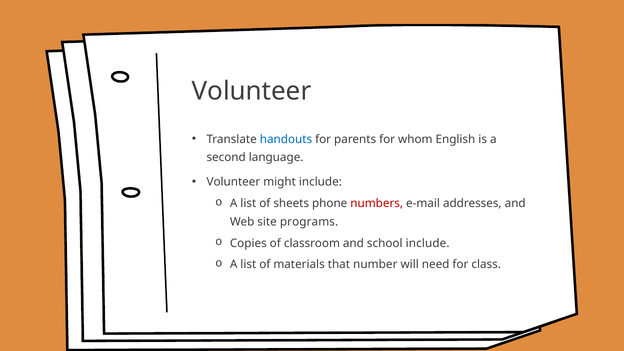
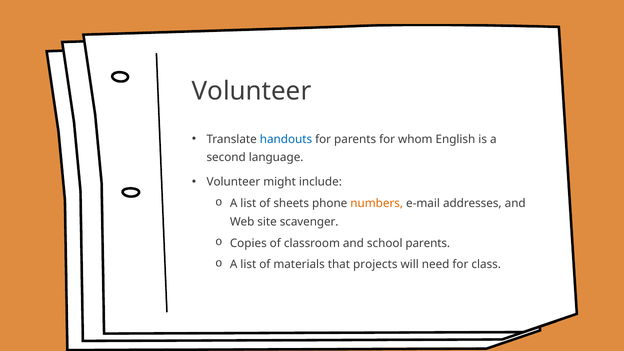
numbers colour: red -> orange (377, 204)
programs: programs -> scavenger (309, 222)
school include: include -> parents (428, 243)
number: number -> projects (375, 265)
